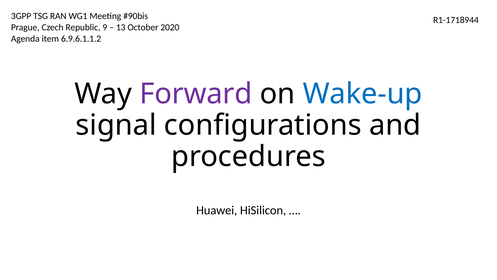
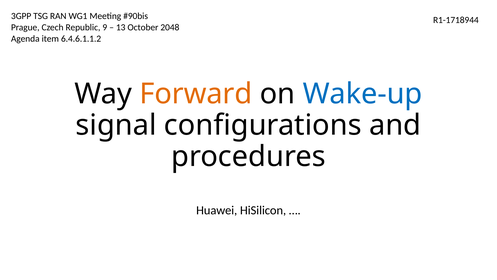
2020: 2020 -> 2048 (170, 27)
6.9.6.1.1.2: 6.9.6.1.1.2 -> 6.4.6.1.1.2 (81, 39)
Forward colour: purple -> orange (196, 94)
